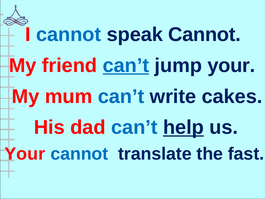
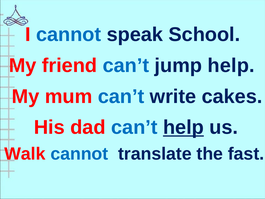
speak Cannot: Cannot -> School (204, 34)
can’t underline: present -> none (126, 65)
jump your: your -> help (231, 65)
Your: Your -> Walk (25, 154)
